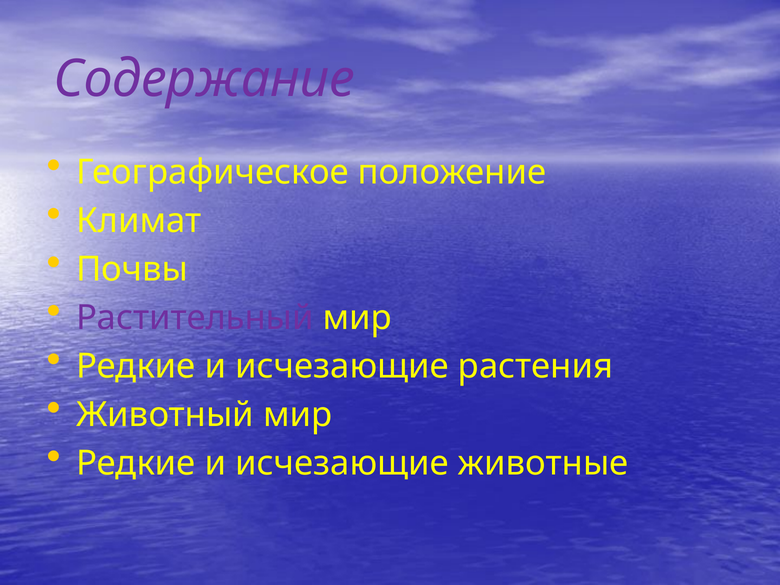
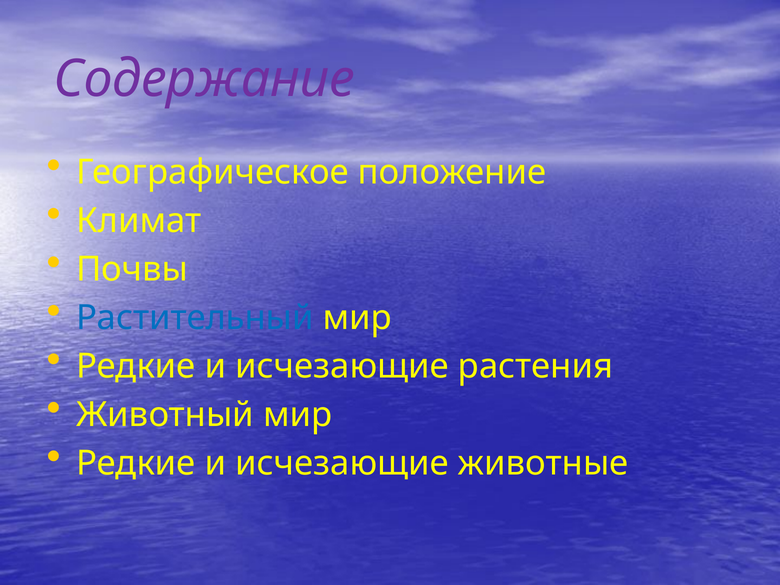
Растительный colour: purple -> blue (195, 318)
